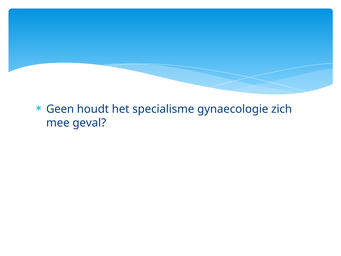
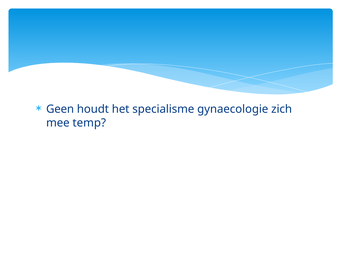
geval: geval -> temp (89, 123)
